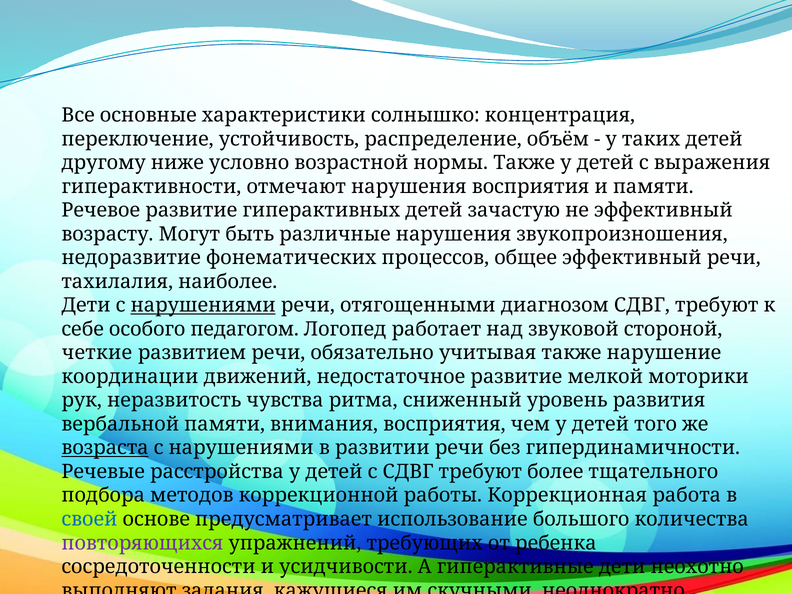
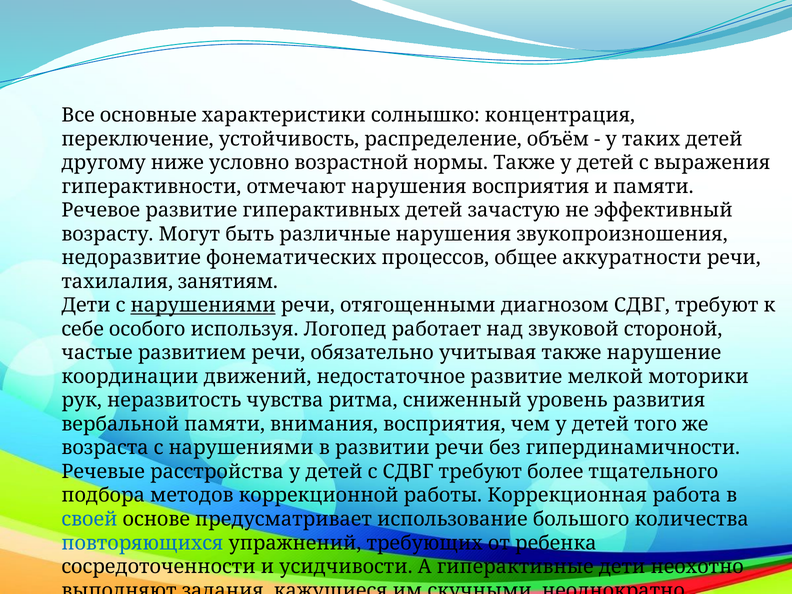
общее эффективный: эффективный -> аккуратности (632, 258)
наиболее: наиболее -> занятиям (228, 282)
педагогом: педагогом -> используя (245, 329)
четкие: четкие -> частые (97, 353)
возраста underline: present -> none (105, 448)
повторяющихся colour: purple -> blue (142, 543)
